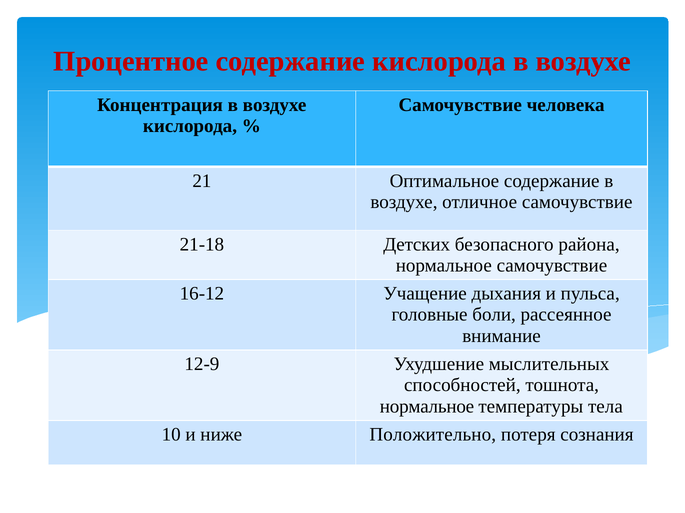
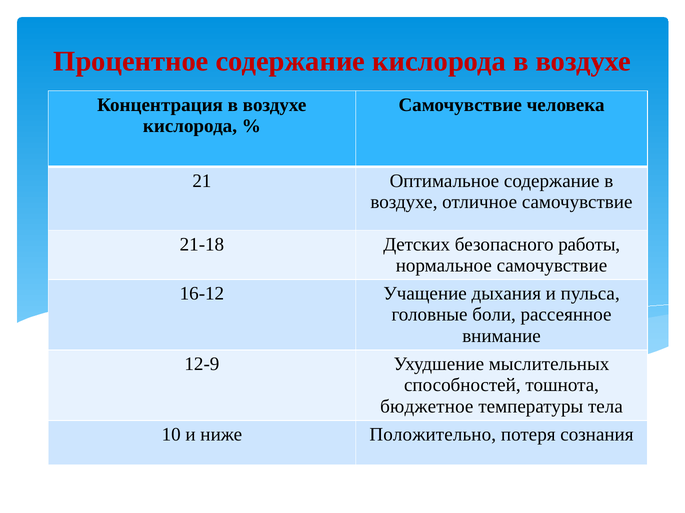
района: района -> работы (589, 245)
нормальное: нормальное -> бюджетное (427, 407)
